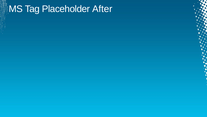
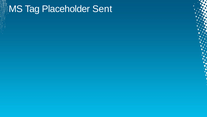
After: After -> Sent (102, 9)
